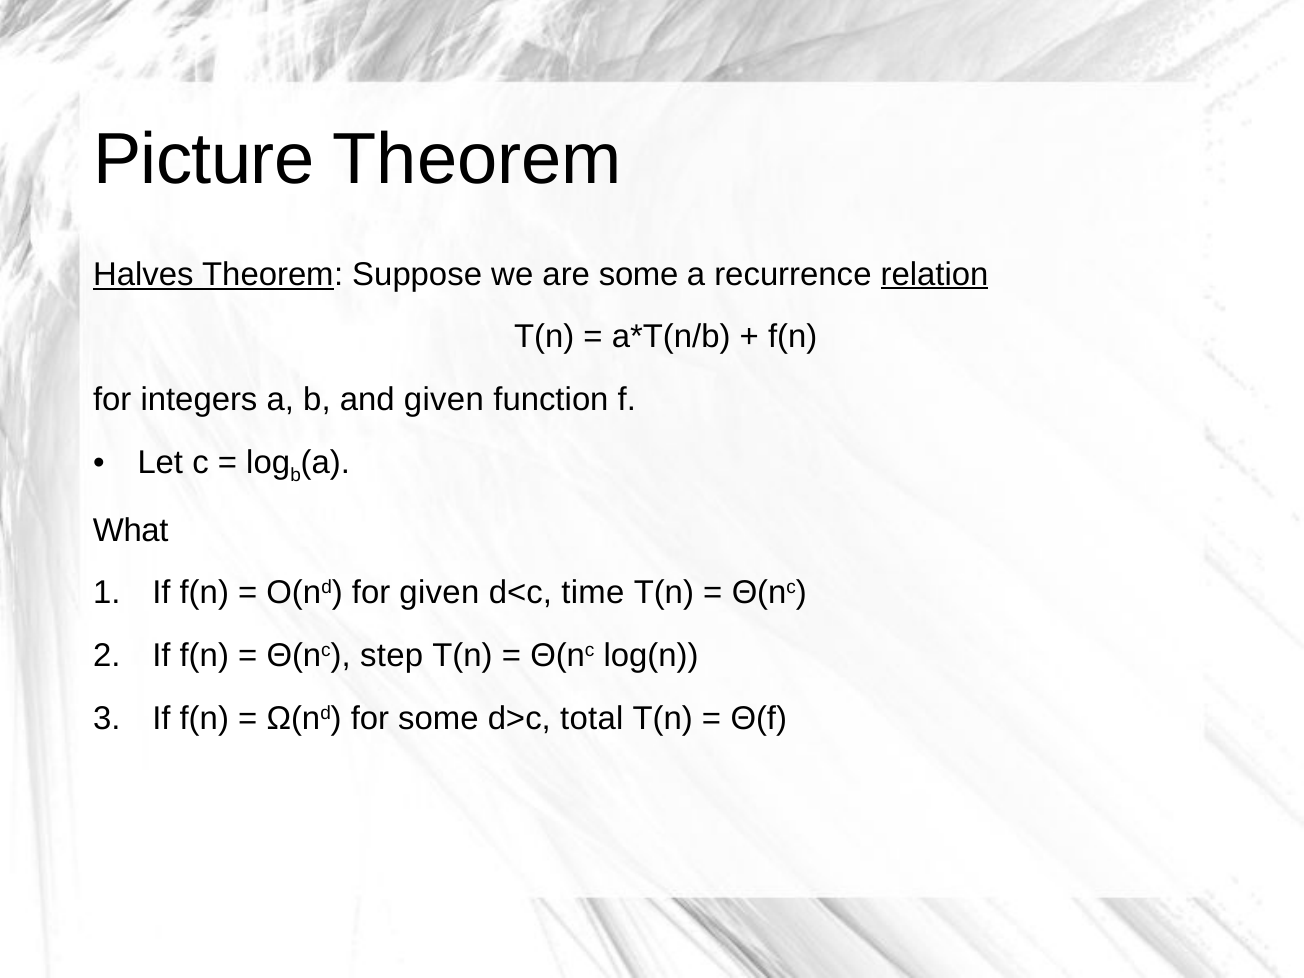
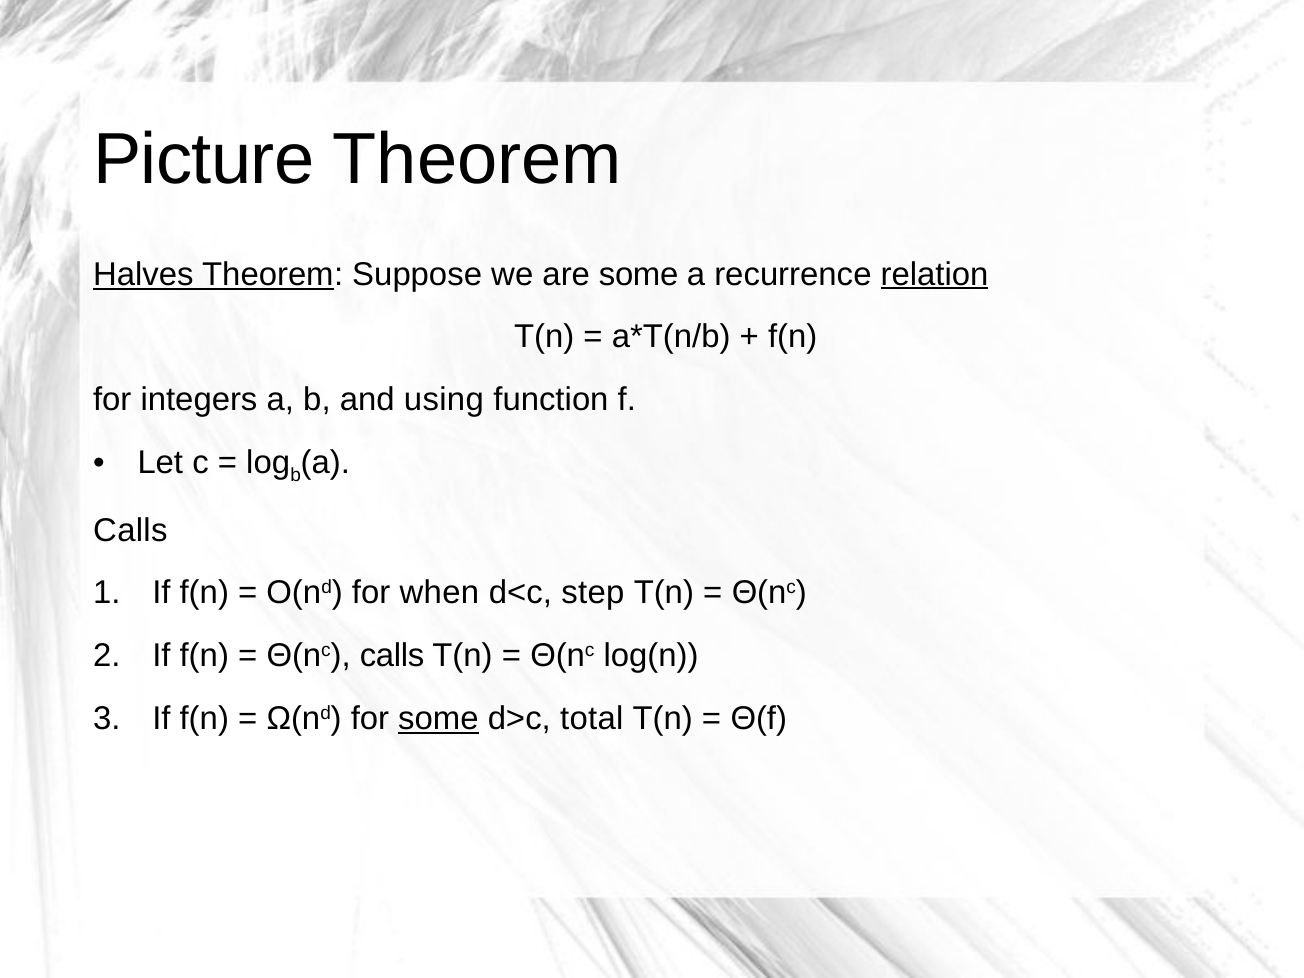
and given: given -> using (444, 400)
What: What -> Calls (130, 530)
for given: given -> when (439, 593)
time: time -> step (593, 593)
Θ(nc step: step -> calls (392, 656)
some underline: none -> present (438, 718)
